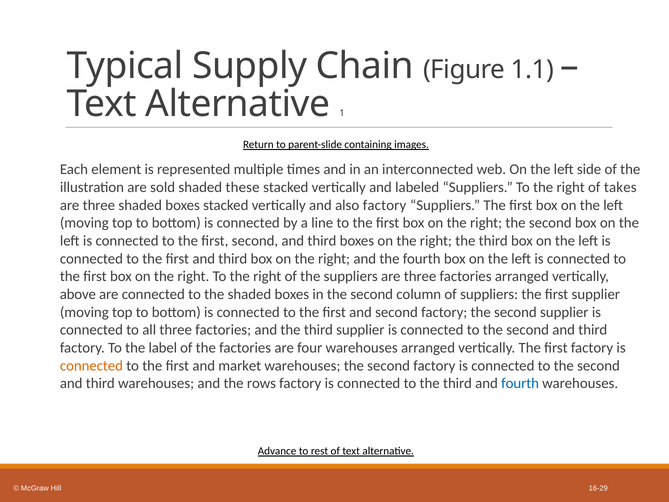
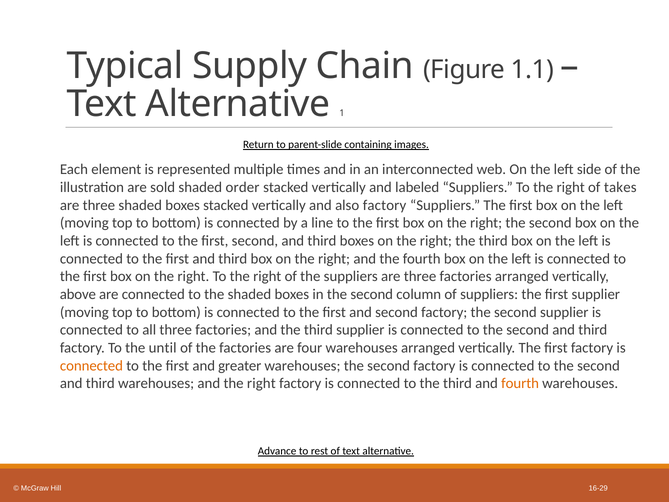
these: these -> order (243, 187)
label: label -> until (163, 348)
market: market -> greater (240, 366)
and the rows: rows -> right (261, 383)
fourth colour: blue -> orange (520, 383)
